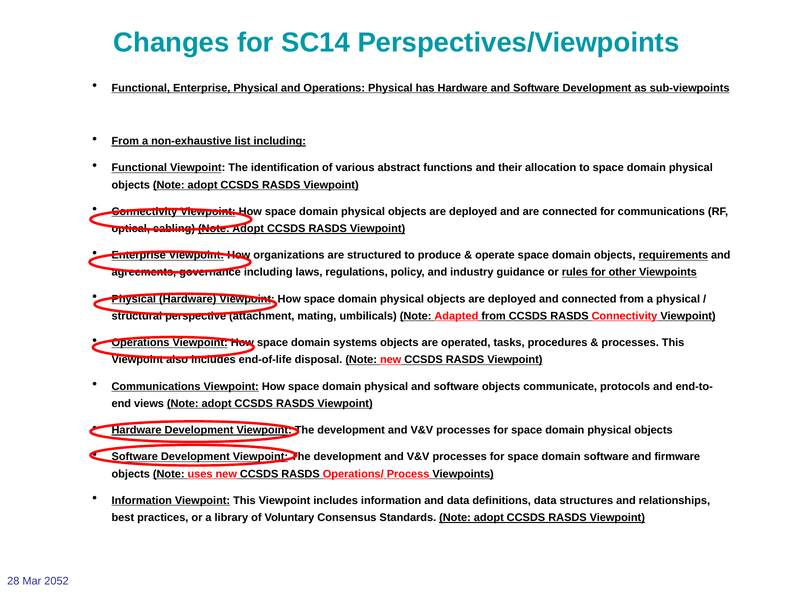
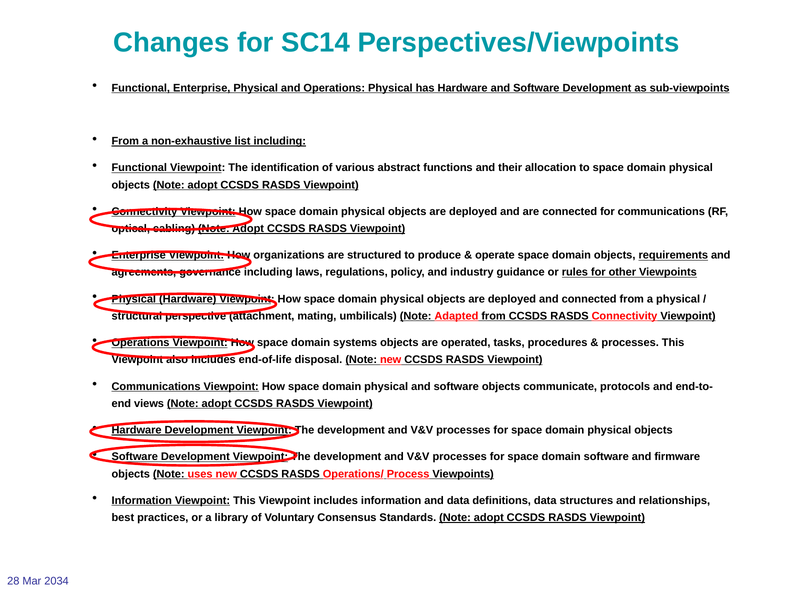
2052: 2052 -> 2034 (57, 581)
